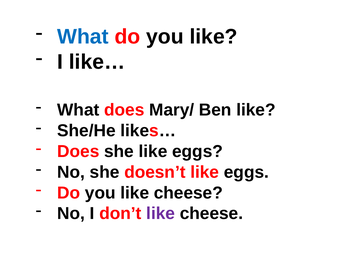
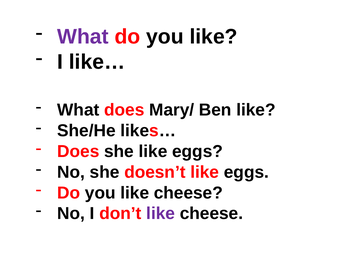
What colour: blue -> purple (83, 37)
